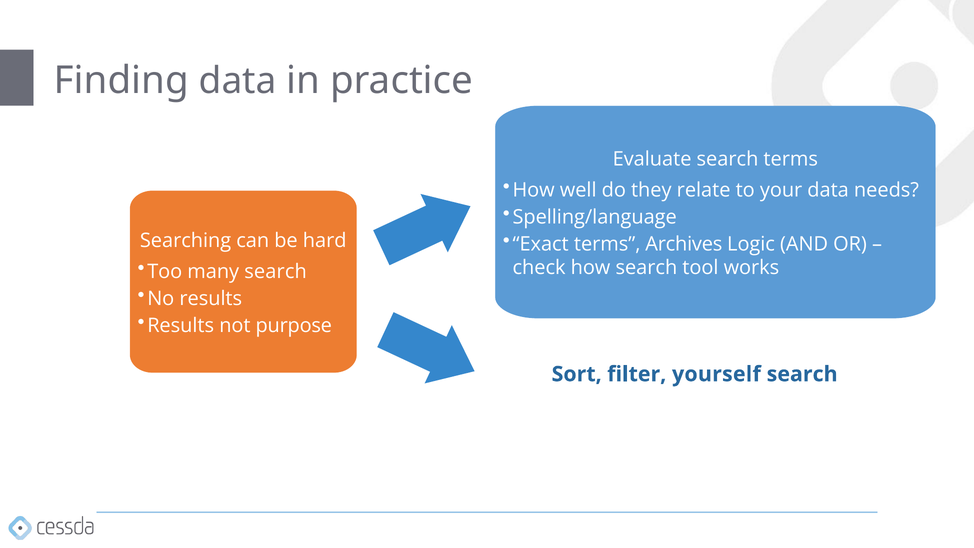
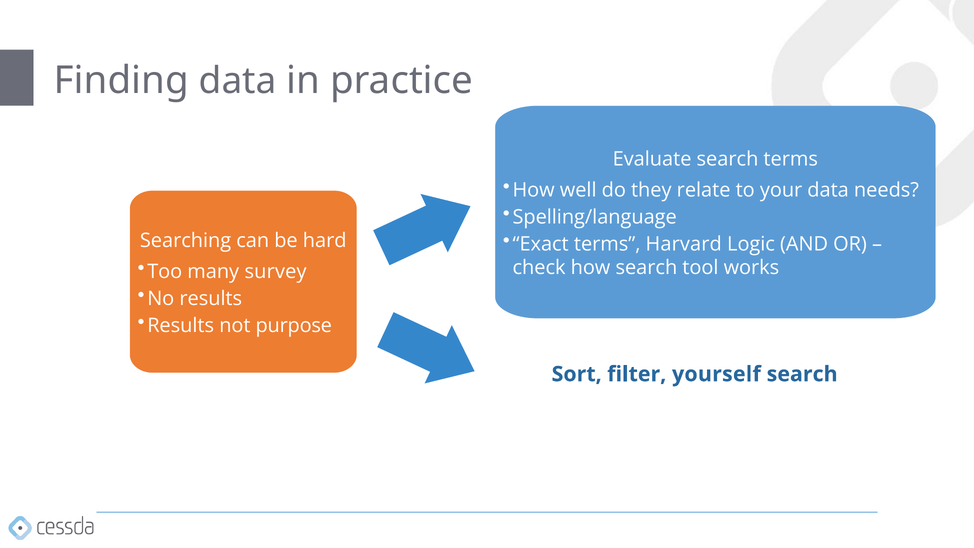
Archives: Archives -> Harvard (684, 244)
many search: search -> survey (276, 272)
